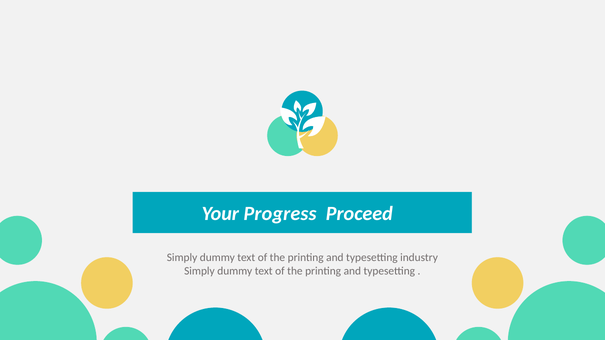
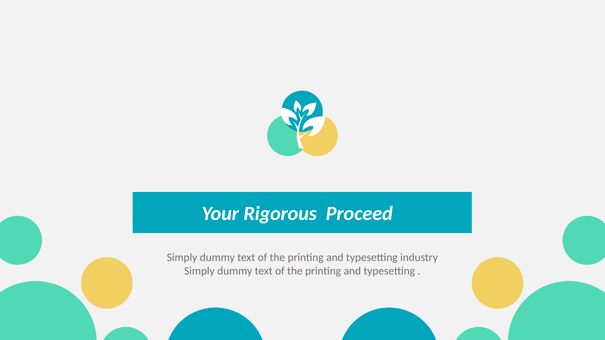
Progress: Progress -> Rigorous (280, 214)
